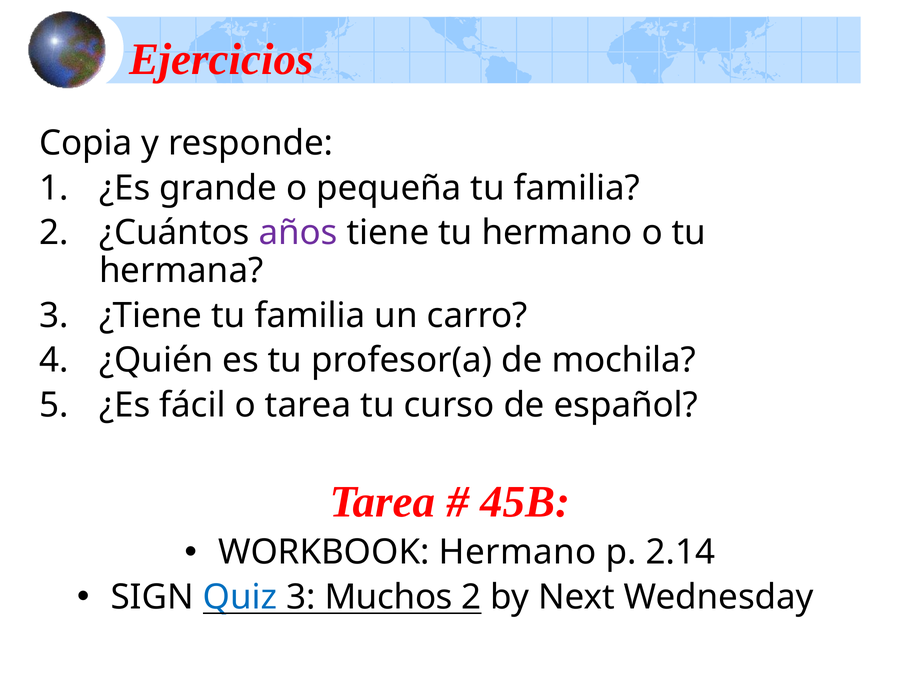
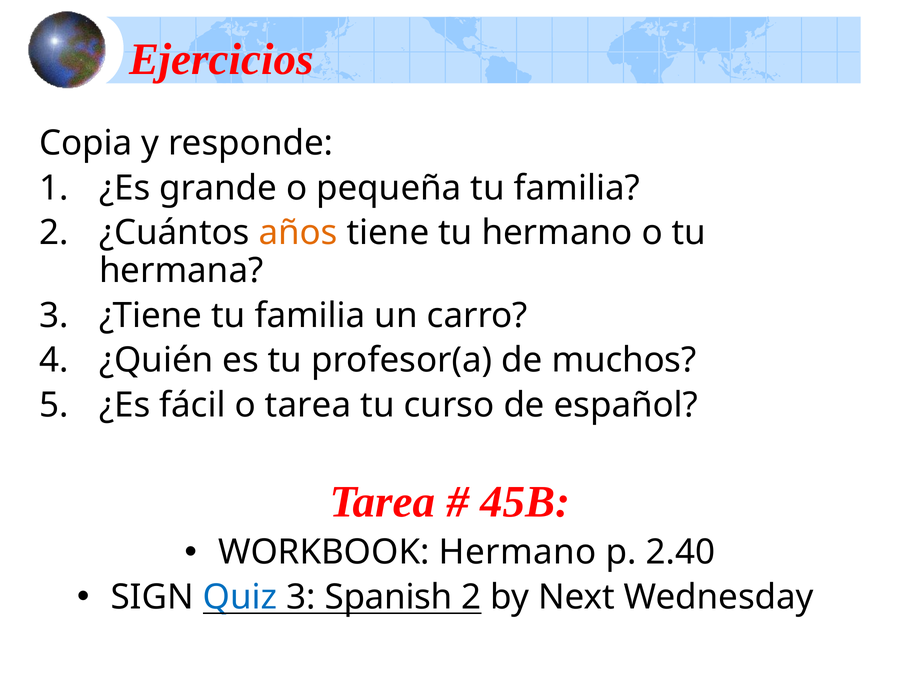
años colour: purple -> orange (298, 233)
mochila: mochila -> muchos (624, 360)
2.14: 2.14 -> 2.40 (681, 552)
Muchos: Muchos -> Spanish (389, 597)
